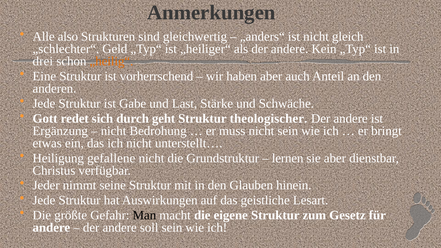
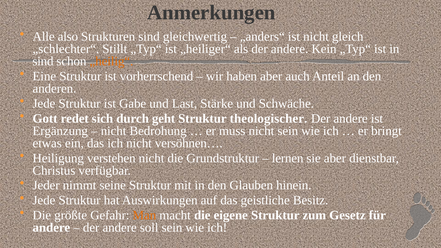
Geld: Geld -> Stillt (115, 49)
drei: drei -> sind (43, 61)
unterstellt…: unterstellt… -> versöhnen… (189, 143)
gefallene: gefallene -> verstehen (111, 158)
Lesart: Lesart -> Besitz (311, 200)
Man colour: black -> orange (144, 215)
